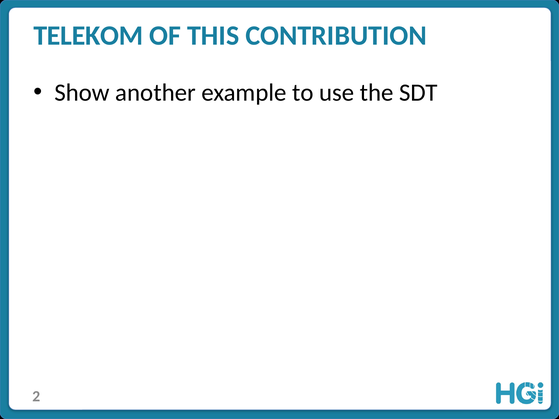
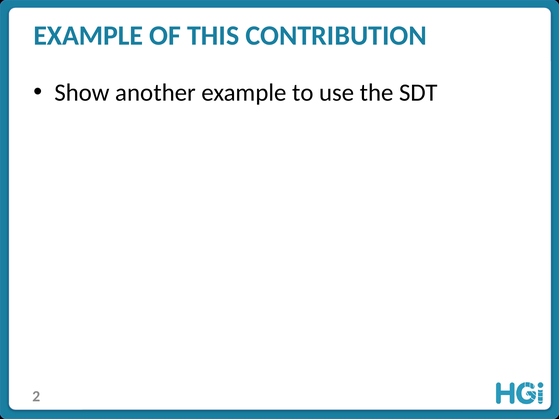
TELEKOM: TELEKOM -> EXAMPLE (88, 36)
